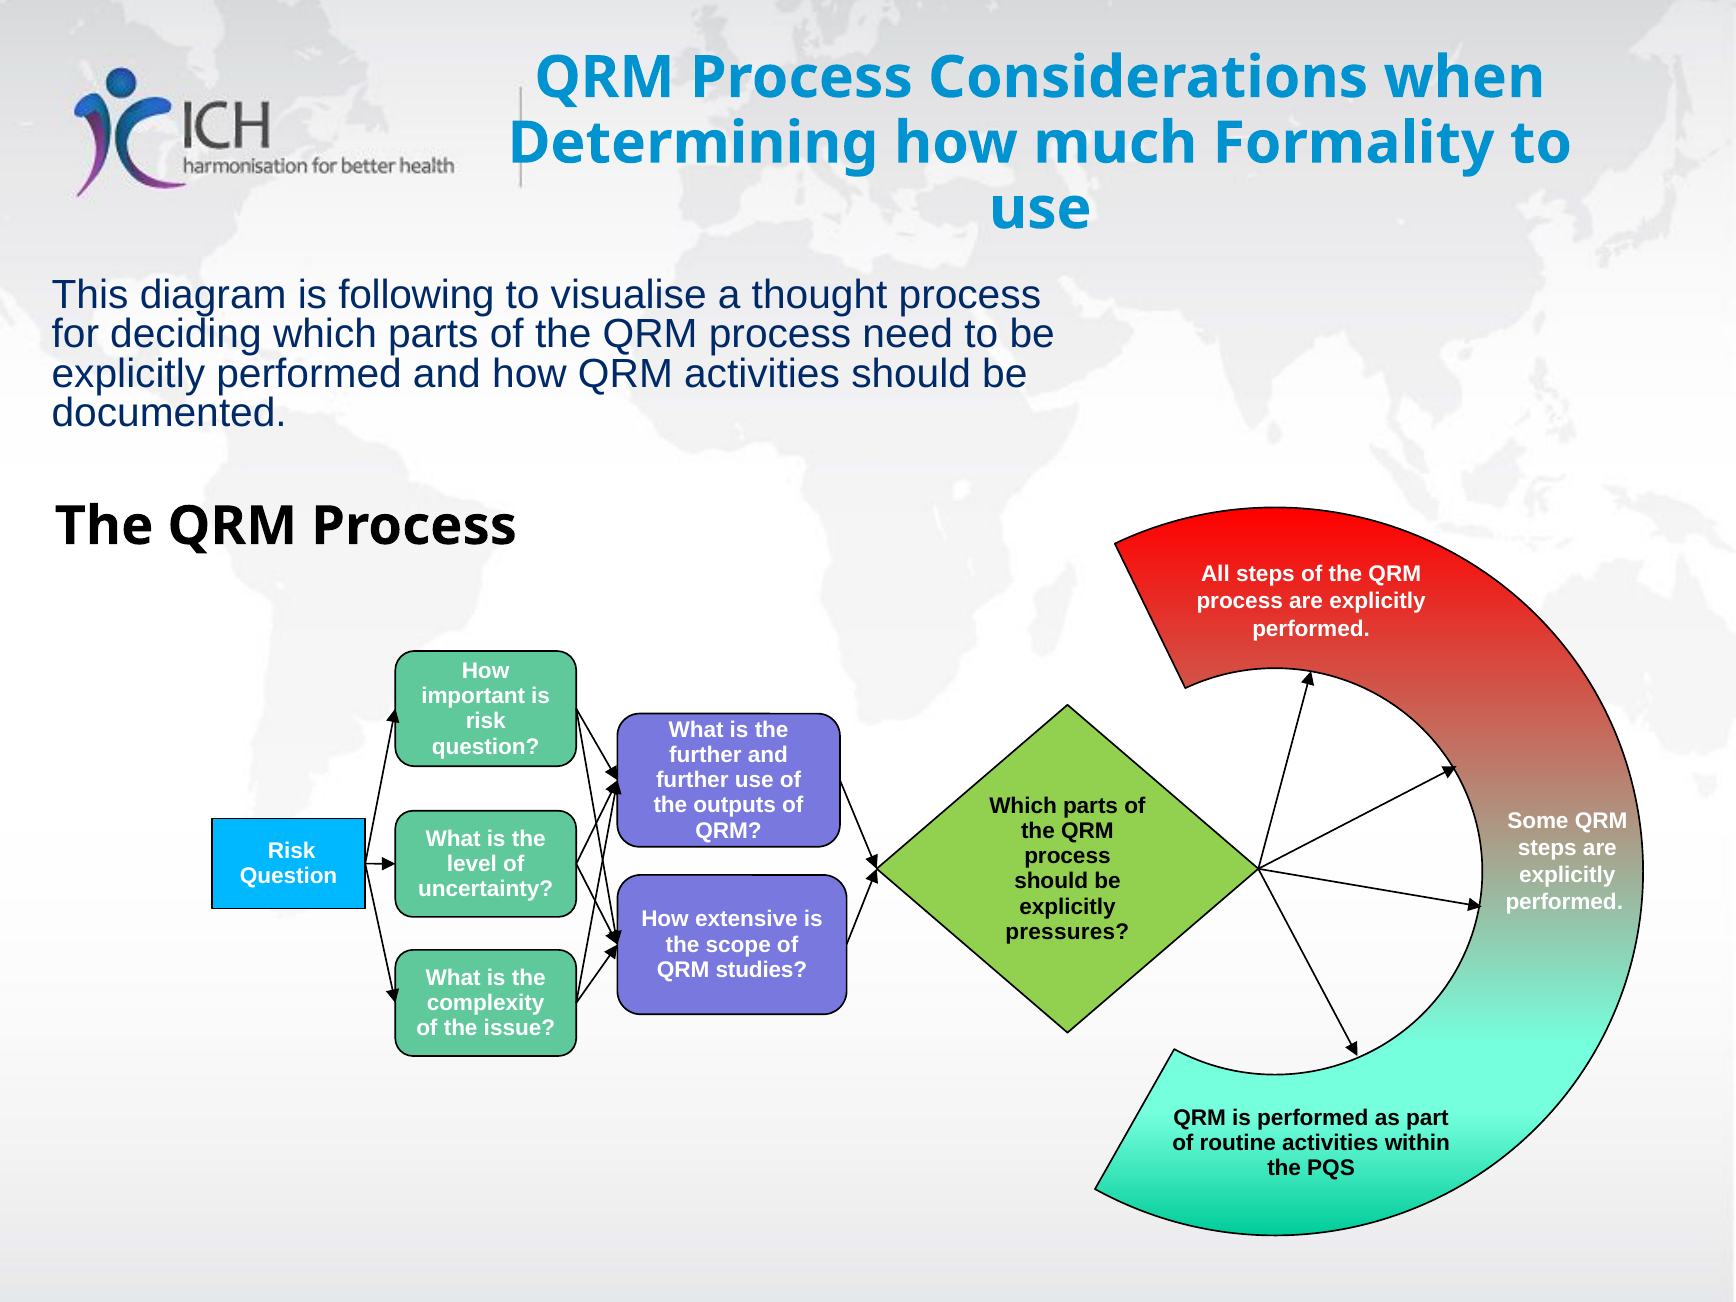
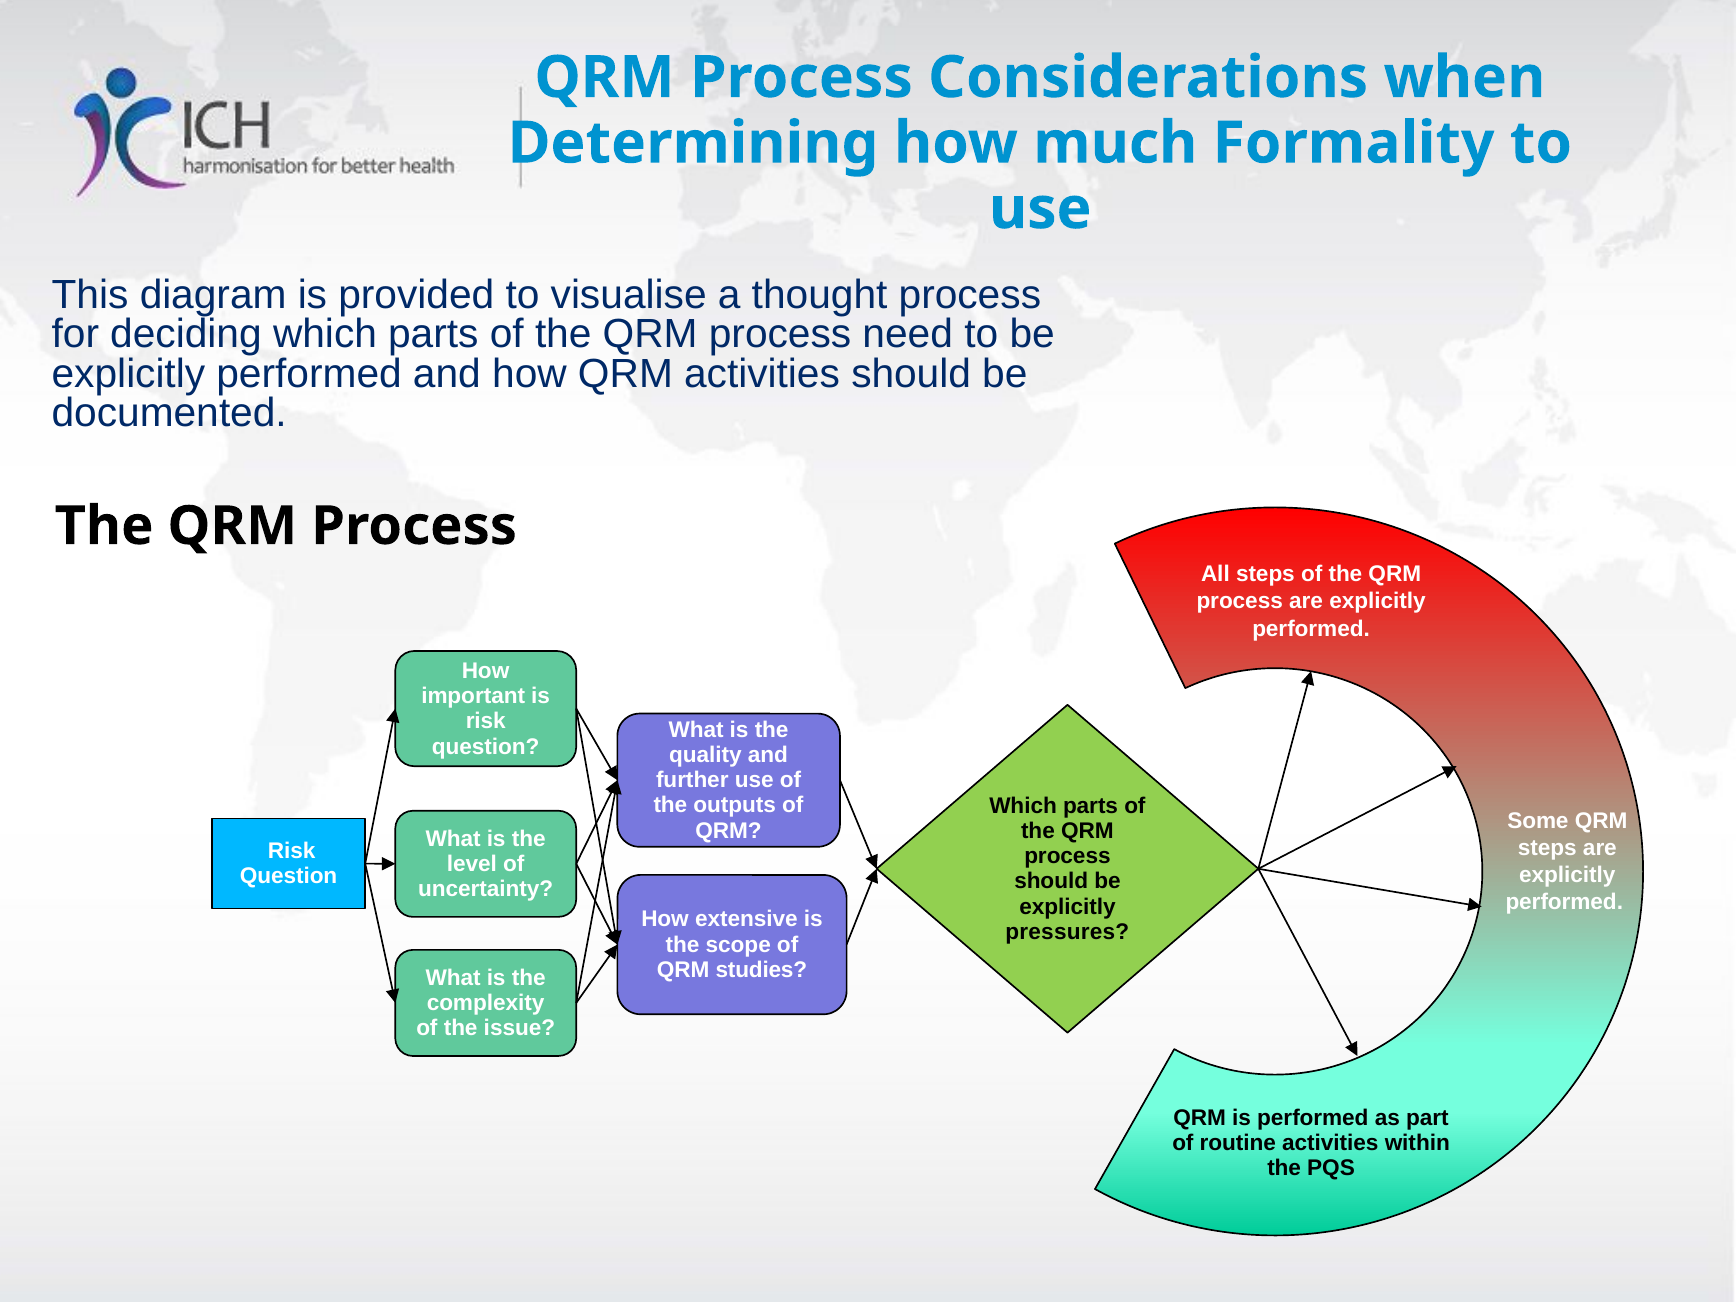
following: following -> provided (416, 295)
further: further -> quality (705, 755)
